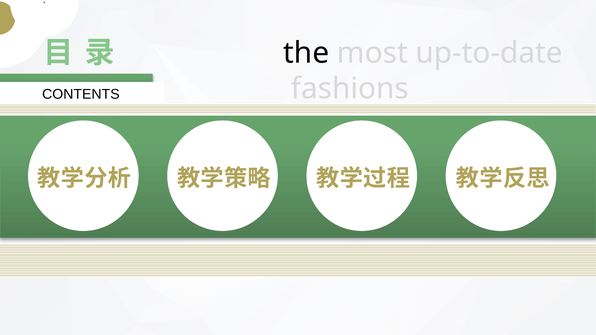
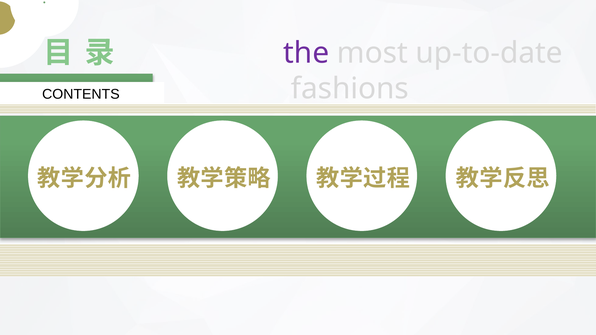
the colour: black -> purple (306, 53)
